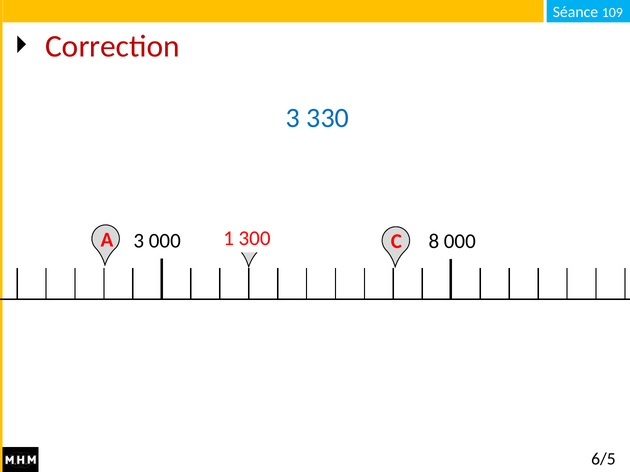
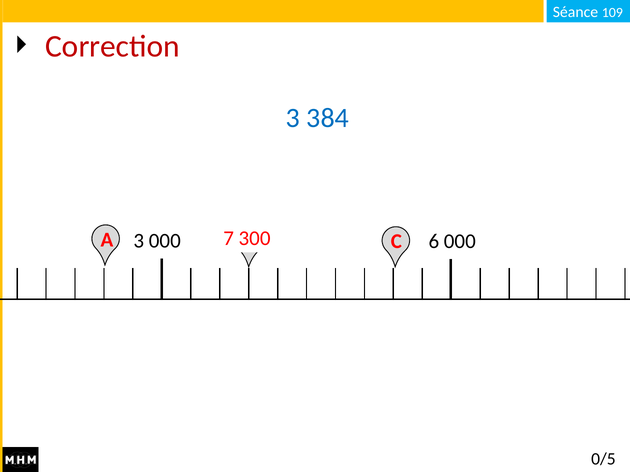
330: 330 -> 384 (328, 118)
1: 1 -> 7 (229, 238)
8: 8 -> 6 (434, 242)
6/5: 6/5 -> 0/5 (603, 460)
